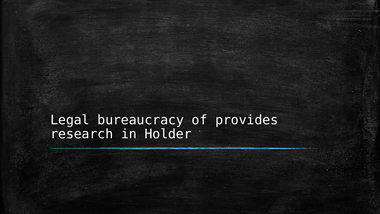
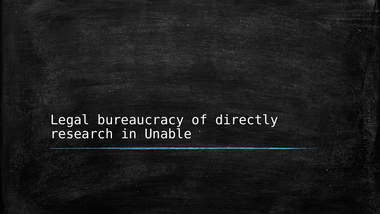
provides: provides -> directly (247, 120)
Holder: Holder -> Unable (168, 134)
